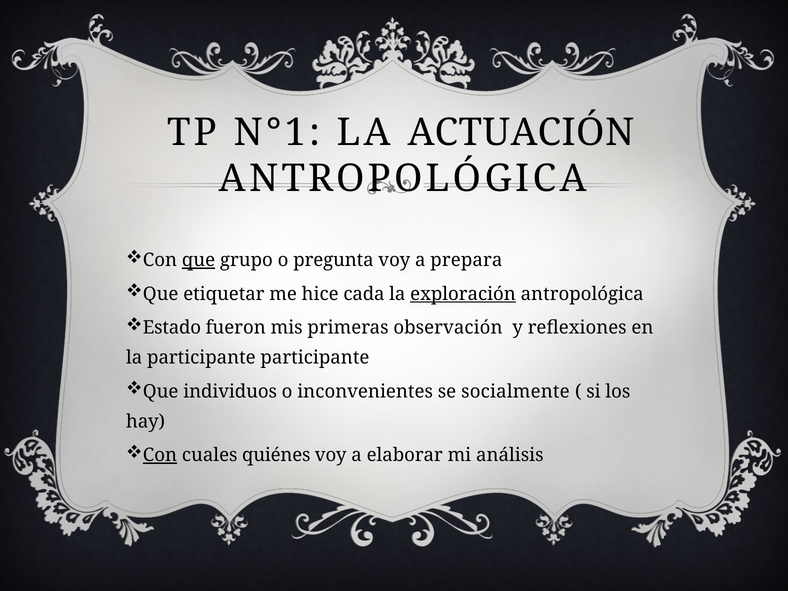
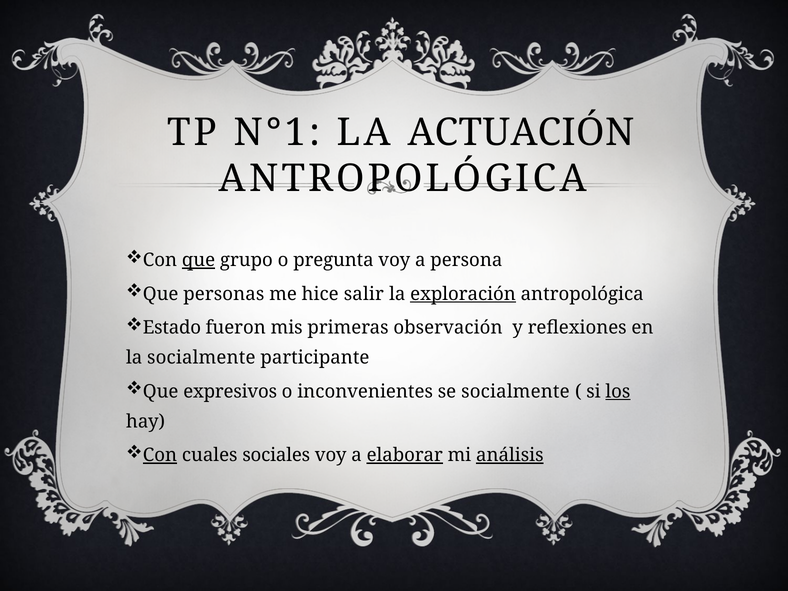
prepara: prepara -> persona (466, 260)
etiquetar: etiquetar -> personas (224, 294)
cada: cada -> salir (364, 294)
la participante: participante -> socialmente (201, 358)
individuos: individuos -> expresivos (230, 391)
los underline: none -> present (618, 391)
quiénes: quiénes -> sociales (276, 455)
elaborar underline: none -> present (405, 455)
análisis underline: none -> present (510, 455)
